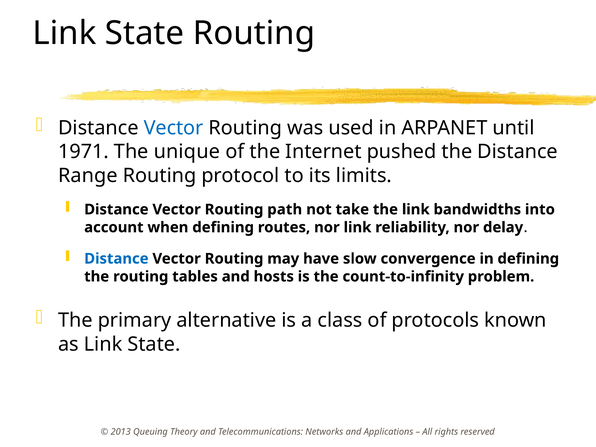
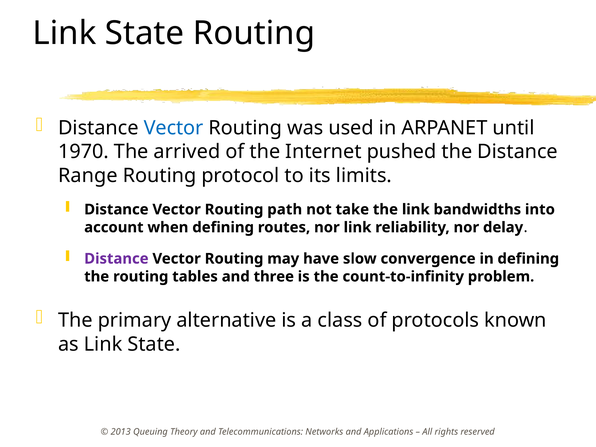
1971: 1971 -> 1970 (83, 152)
unique: unique -> arrived (187, 152)
Distance colour: blue -> purple (116, 259)
hosts: hosts -> three (274, 277)
